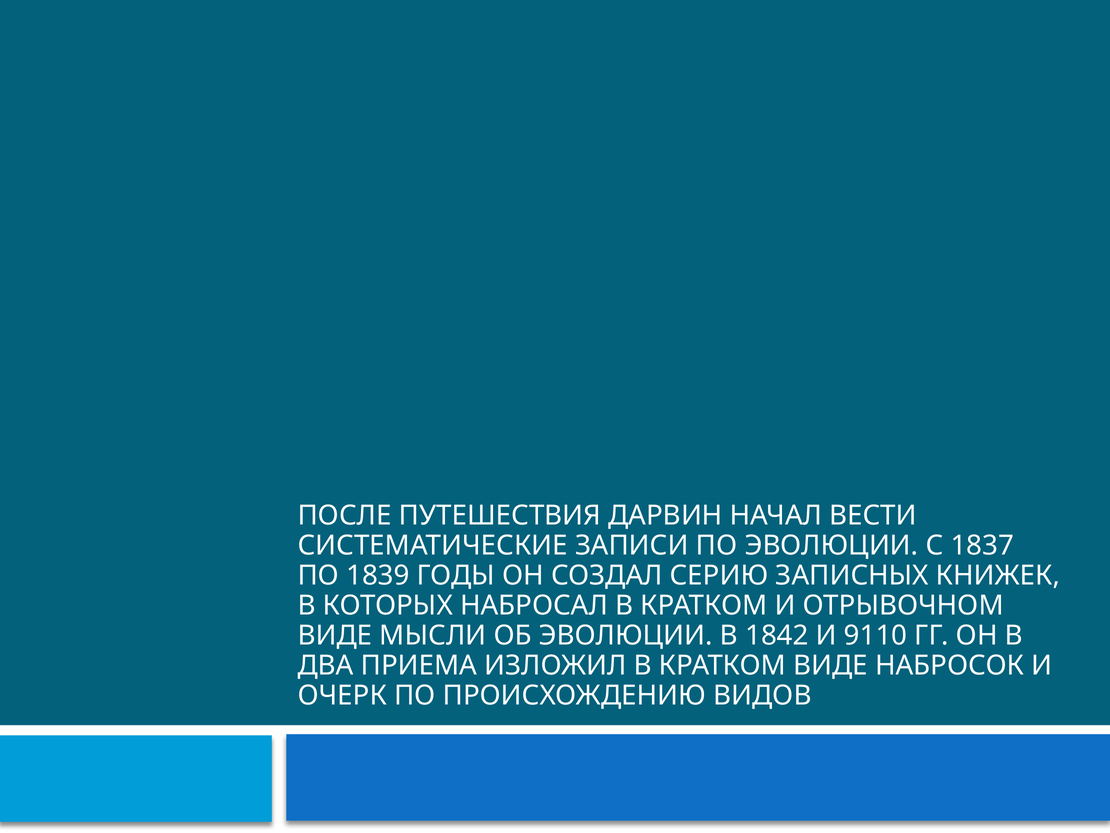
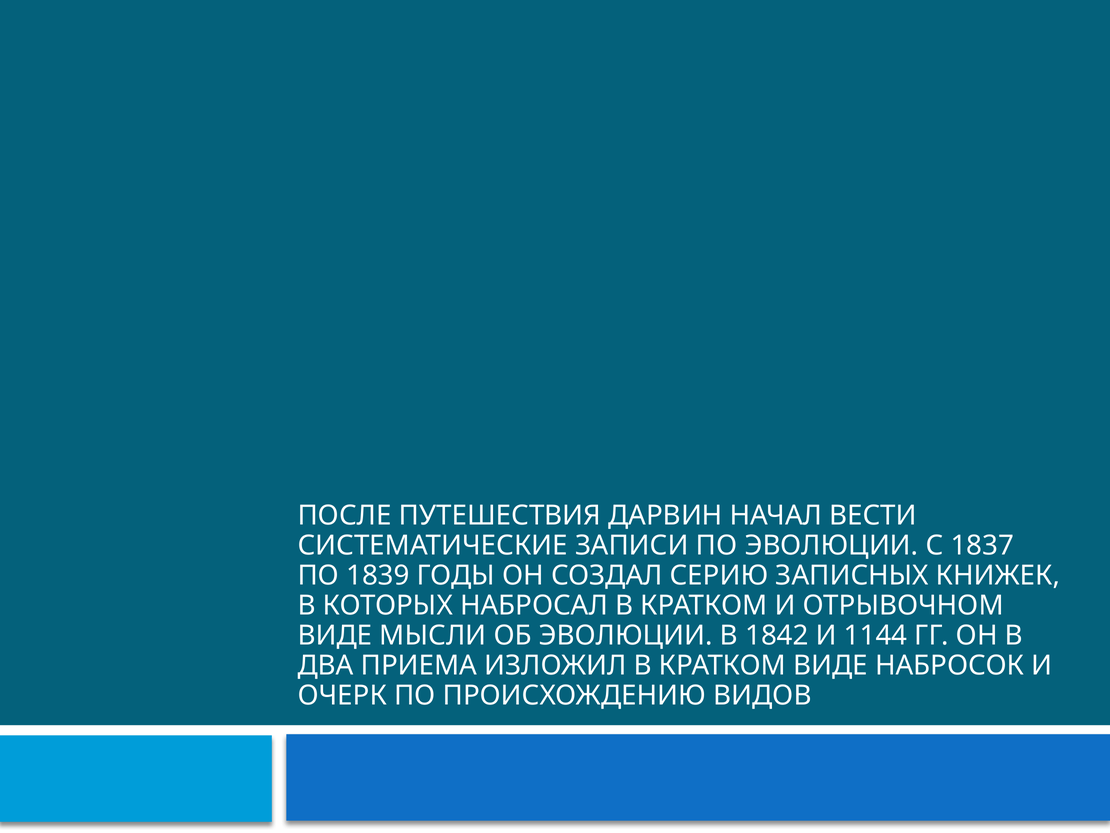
9110: 9110 -> 1144 (876, 635)
